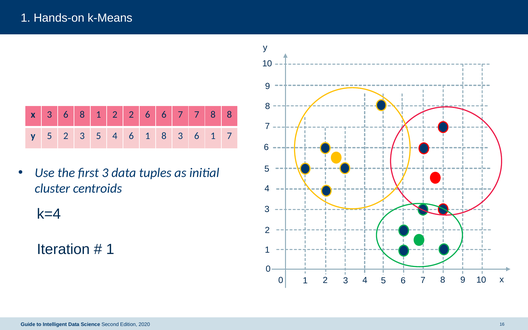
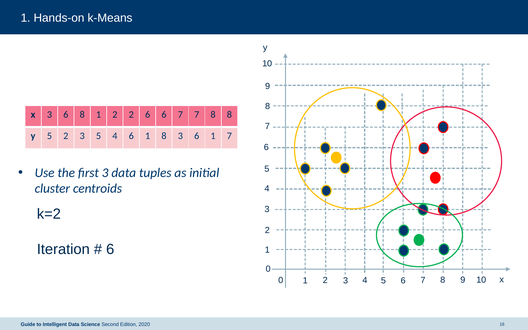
k=4: k=4 -> k=2 (49, 214)
1: 1 -> 6 (110, 249)
